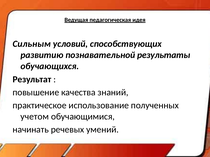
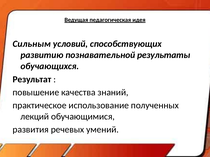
учетом: учетом -> лекций (35, 117)
начинать: начинать -> развития (31, 130)
